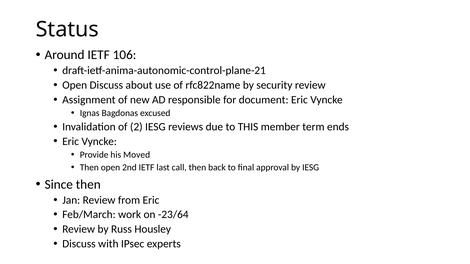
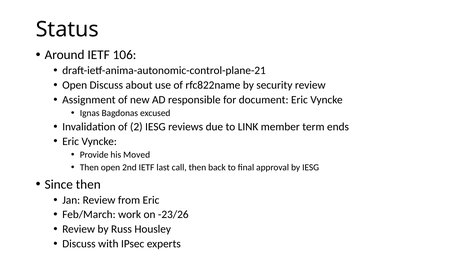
THIS: THIS -> LINK (248, 127)
-23/64: -23/64 -> -23/26 (173, 215)
